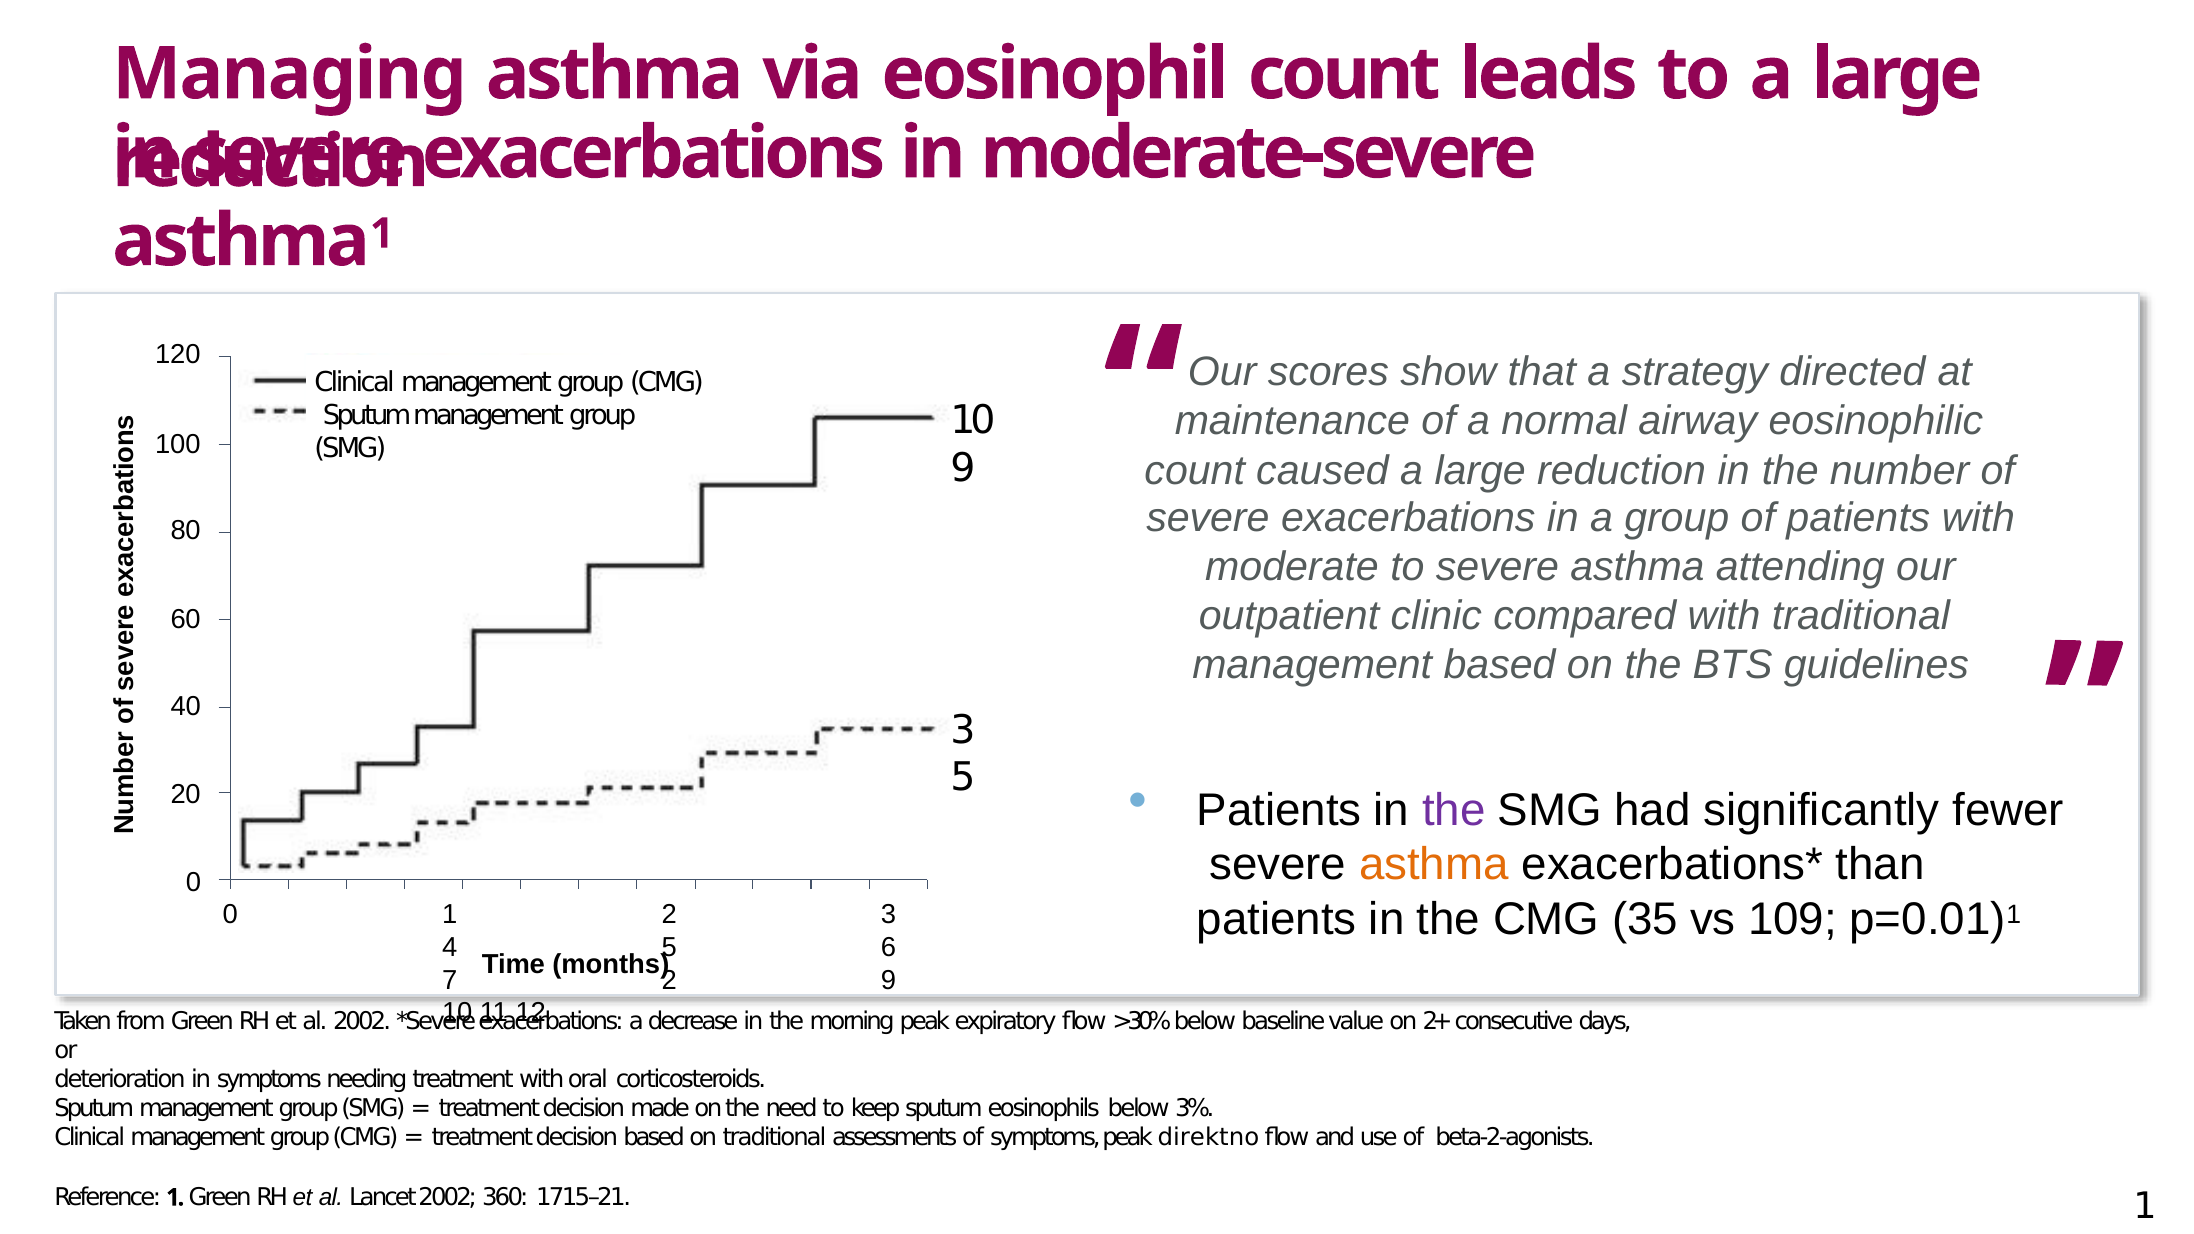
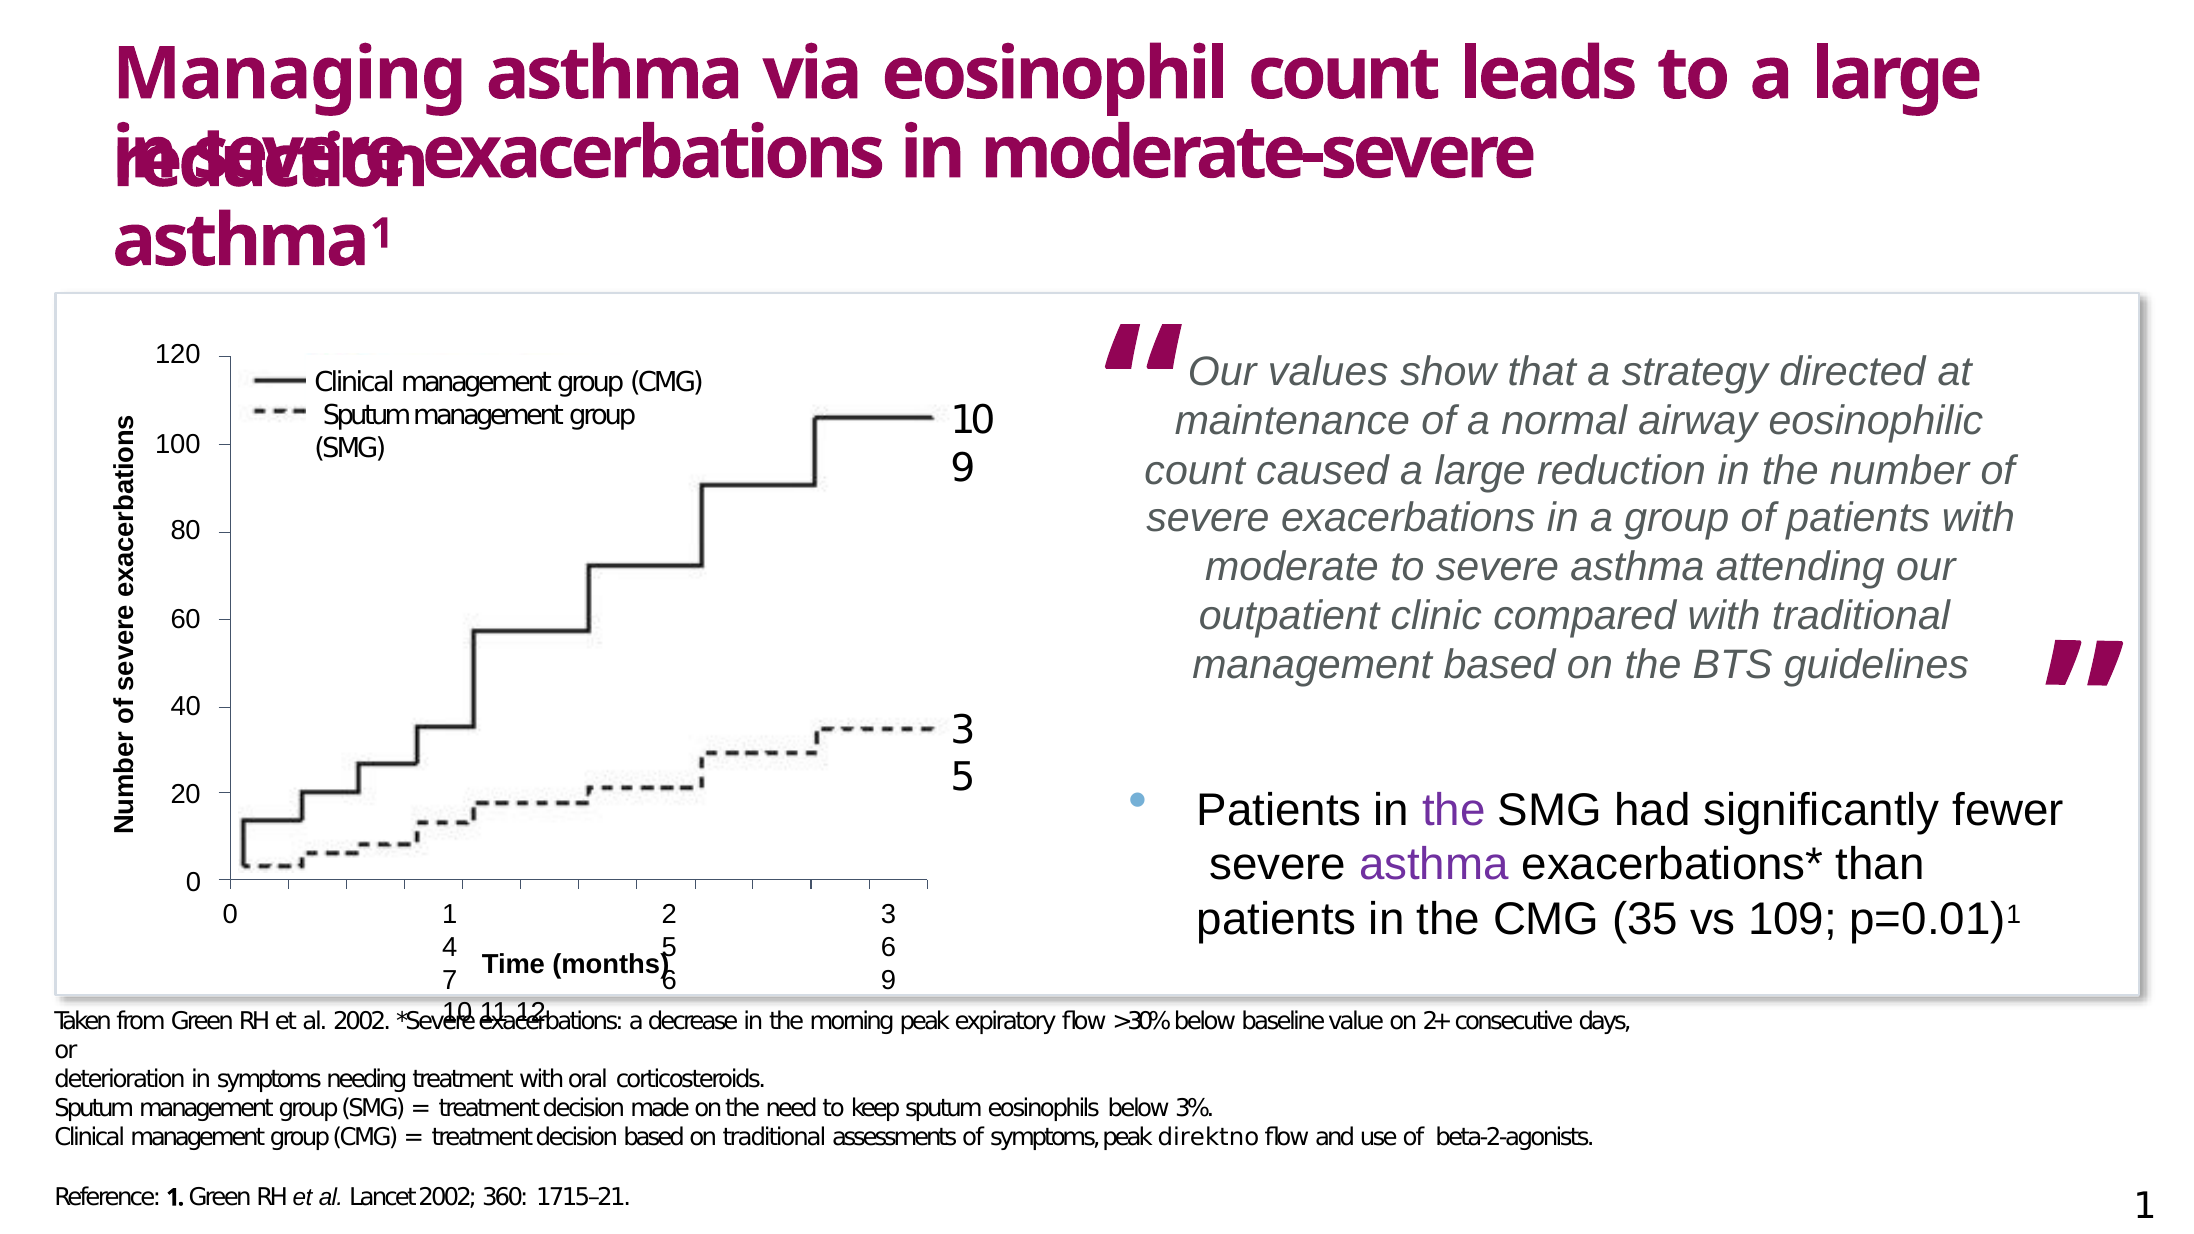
scores: scores -> values (1328, 372)
asthma colour: orange -> purple (1434, 865)
7 2: 2 -> 6 (669, 980)
